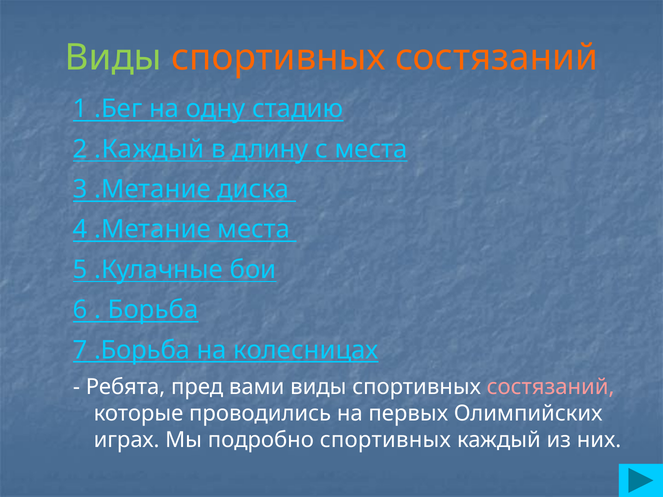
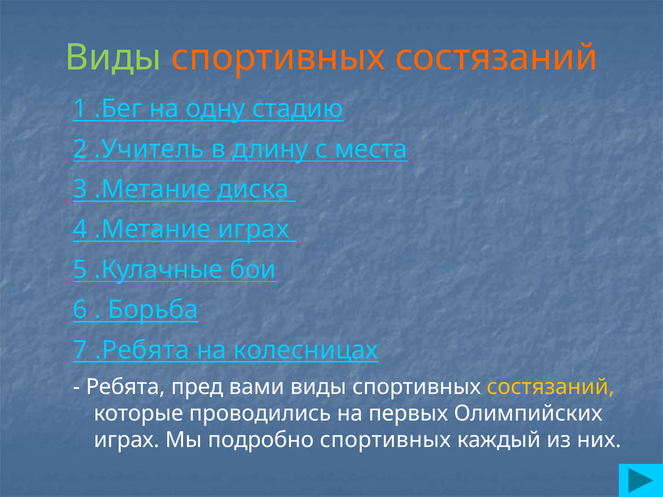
.Каждый: .Каждый -> .Учитель (149, 149)
.Метание места: места -> играх (253, 230)
.Борьба: .Борьба -> .Ребята (142, 350)
состязаний colour: pink -> yellow (551, 387)
